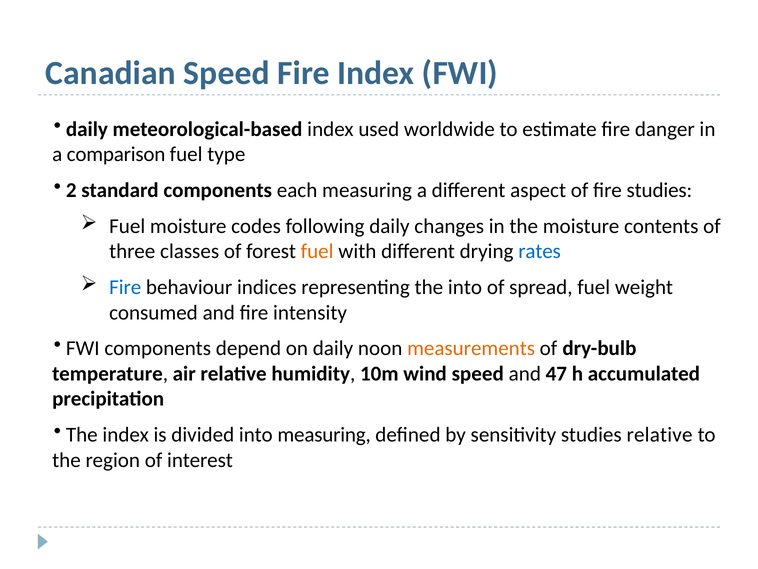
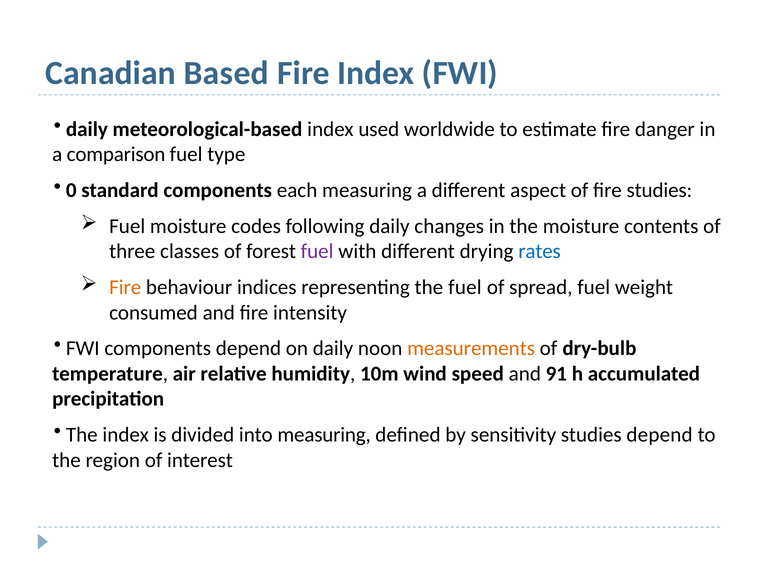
Canadian Speed: Speed -> Based (226, 73)
2: 2 -> 0 (71, 190)
fuel colour: orange -> purple (317, 251)
Fire colour: blue -> orange (125, 287)
the into: into -> fuel (465, 287)
47: 47 -> 91 (556, 373)
studies relative: relative -> depend (660, 434)
